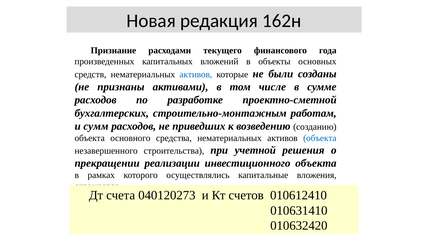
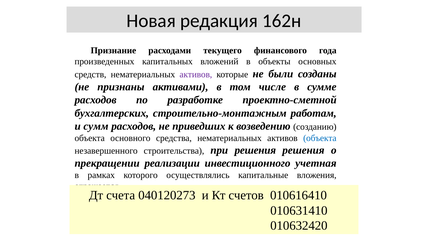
активов colour: blue -> purple (196, 74)
при учетной: учетной -> решения (255, 150)
инвестиционного объекта: объекта -> учетная (316, 163)
010612410: 010612410 -> 010616410 (299, 195)
